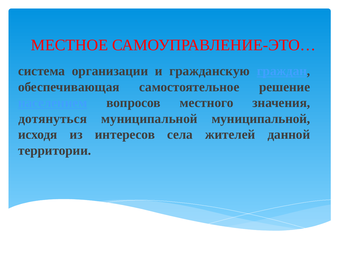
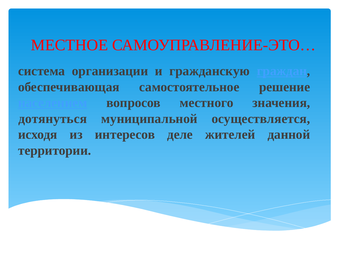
муниципальной муниципальной: муниципальной -> осуществляется (261, 118)
села: села -> деле (180, 134)
